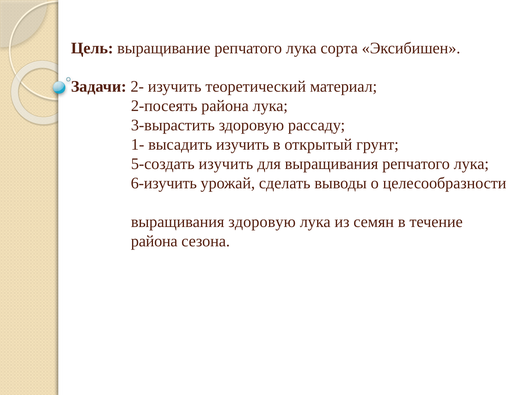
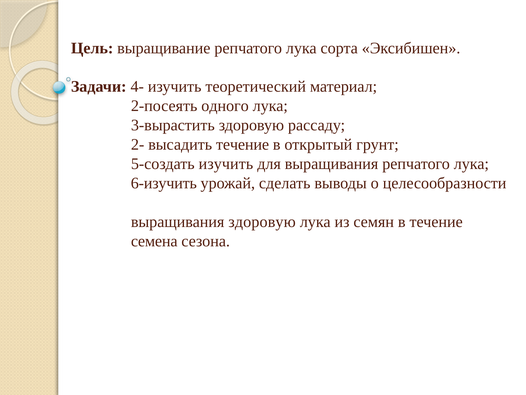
2-: 2- -> 4- (137, 87)
2-посеять района: района -> одного (225, 106)
1-: 1- -> 2- (138, 144)
высадить изучить: изучить -> течение (243, 144)
района: района -> семена (154, 241)
